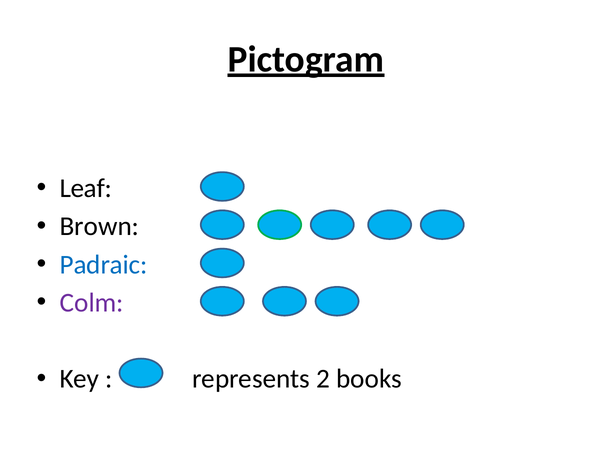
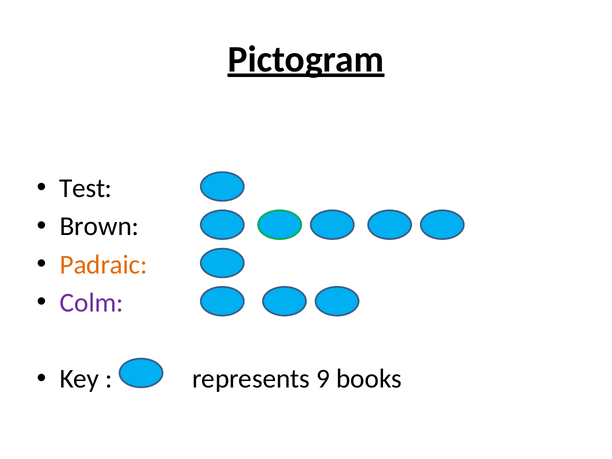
Leaf: Leaf -> Test (86, 188)
Padraic colour: blue -> orange (104, 265)
2: 2 -> 9 (323, 379)
